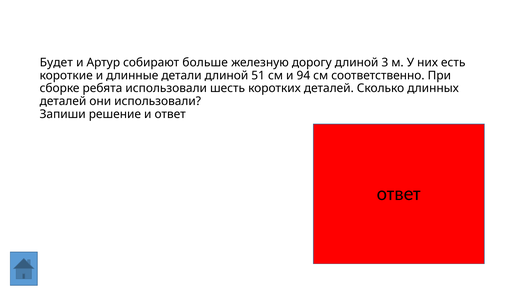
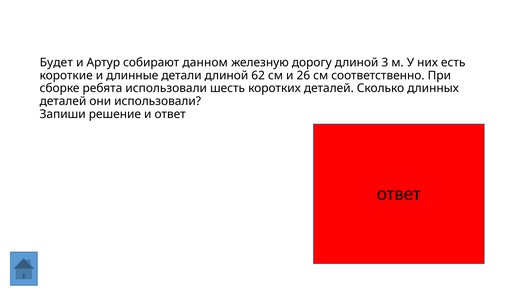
больше: больше -> данном (205, 62)
51: 51 -> 62 (258, 75)
94: 94 -> 26 (303, 75)
